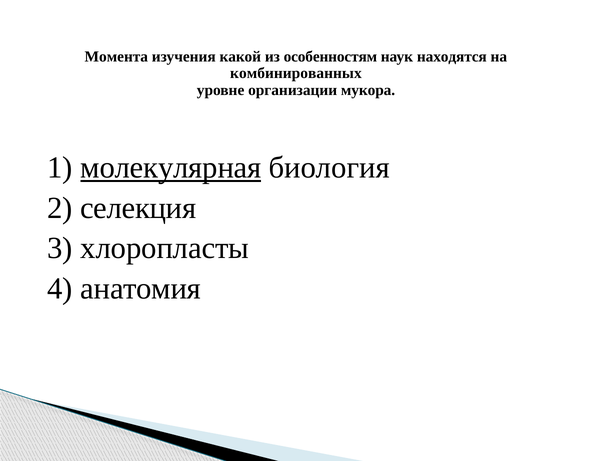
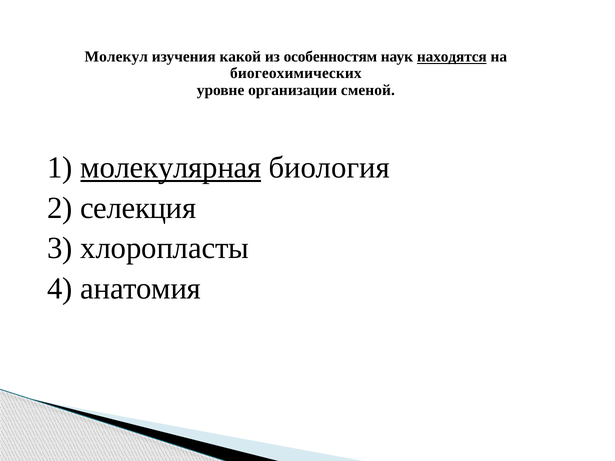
Момента: Момента -> Молекул (116, 57)
находятся underline: none -> present (452, 57)
комбинированных: комбинированных -> биогеохимических (296, 73)
мукора: мукора -> сменой (368, 90)
